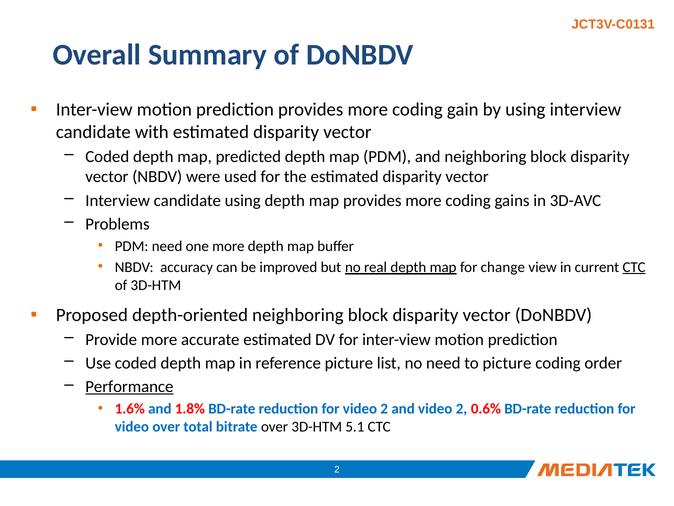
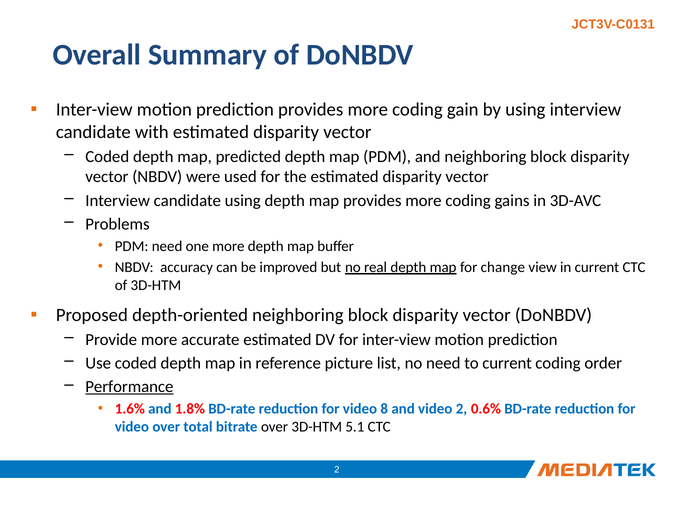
CTC underline: present -> none (634, 267)
to picture: picture -> current (507, 363)
for video 2: 2 -> 8 (384, 408)
